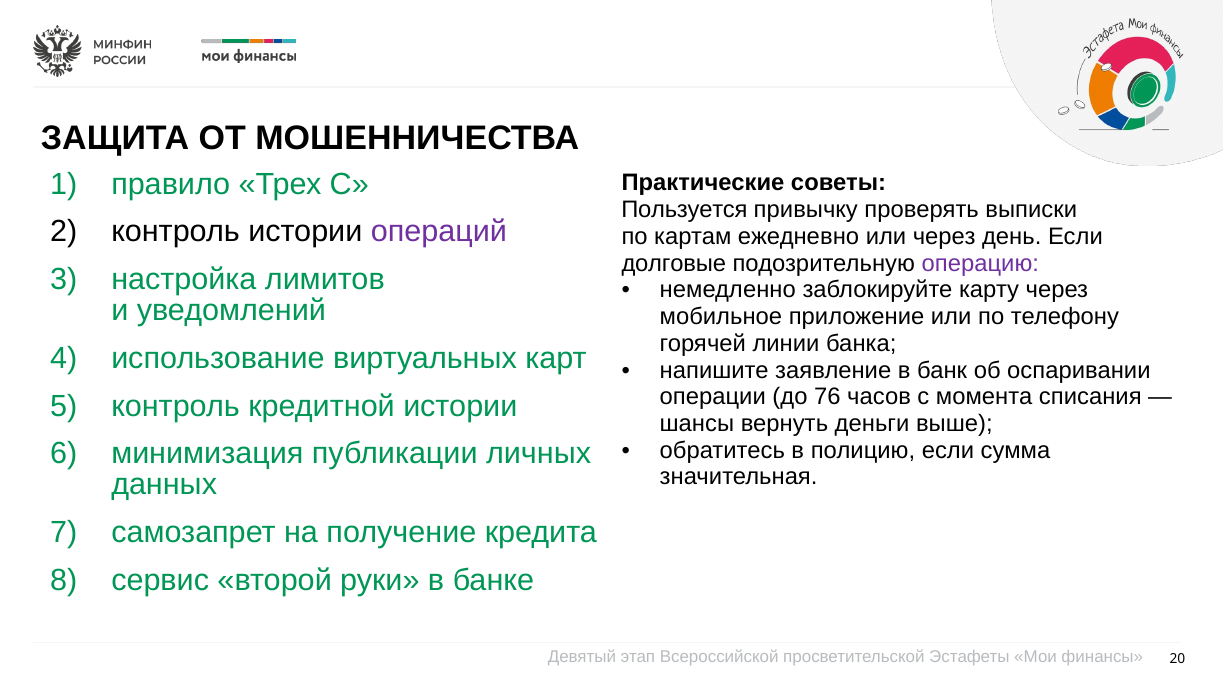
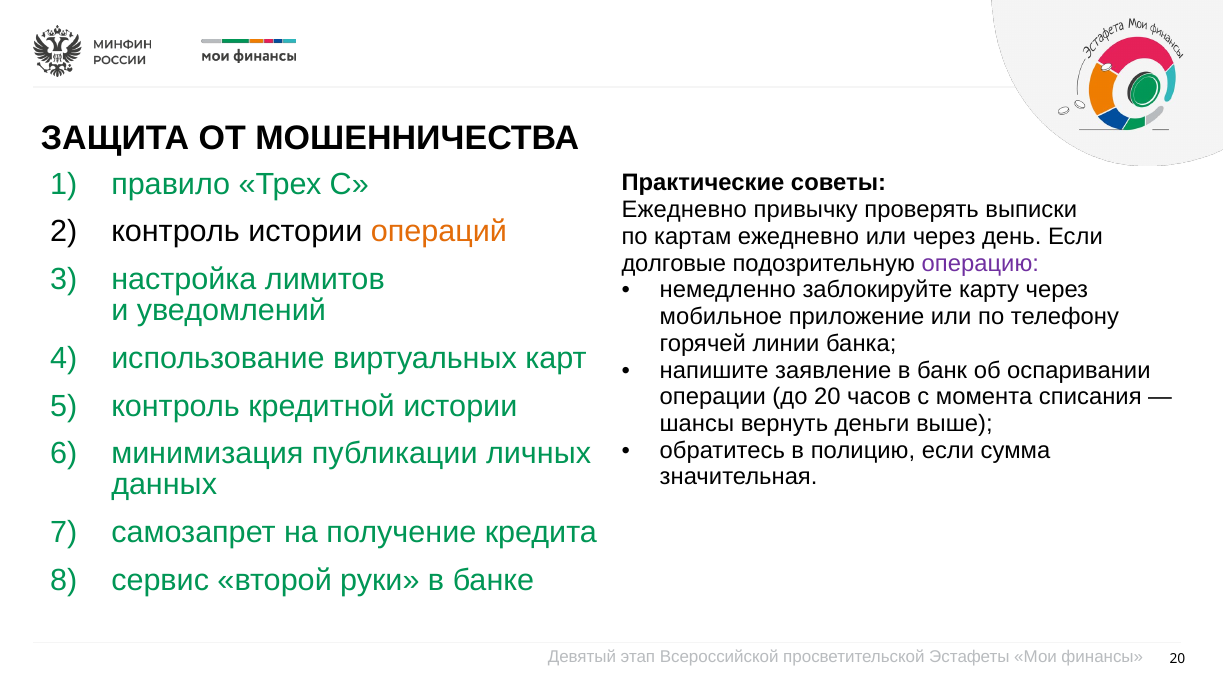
Пользуется: Пользуется -> Ежедневно (684, 210)
операций colour: purple -> orange (439, 232)
до 76: 76 -> 20 (827, 397)
